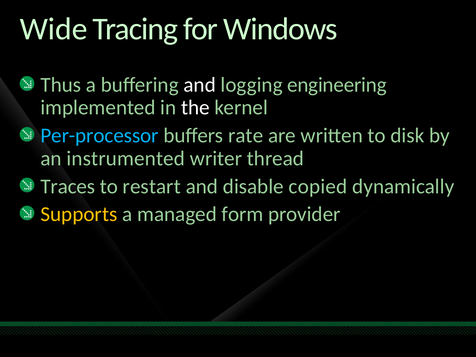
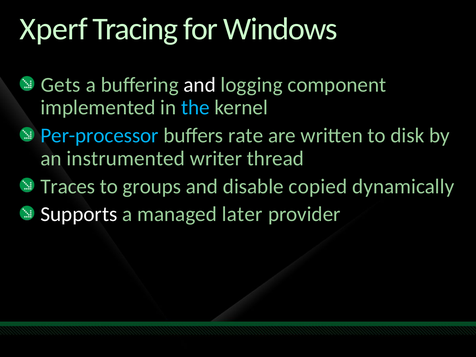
Wide: Wide -> Xperf (54, 29)
Thus: Thus -> Gets (61, 85)
engineering: engineering -> component (337, 85)
the colour: white -> light blue (195, 108)
restart: restart -> groups (152, 186)
Supports colour: yellow -> white (79, 214)
form: form -> later (242, 214)
